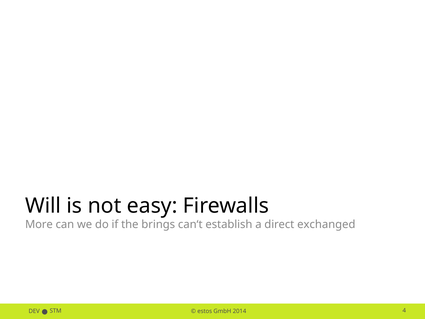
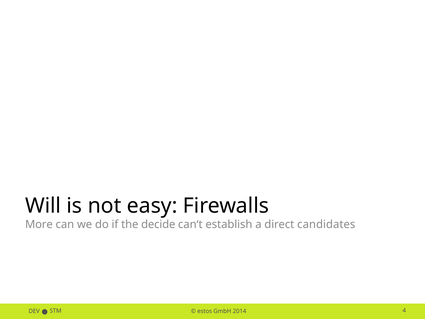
brings: brings -> decide (158, 224)
exchanged: exchanged -> candidates (326, 224)
